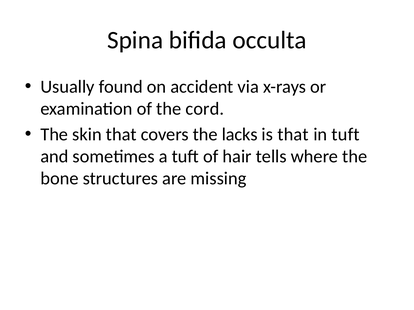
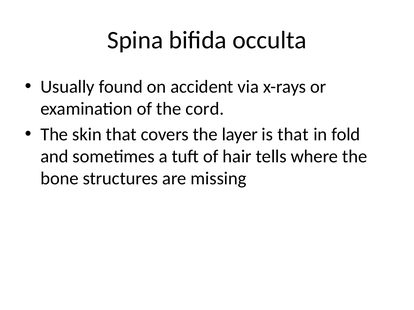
lacks: lacks -> layer (240, 135)
in tuft: tuft -> fold (346, 135)
